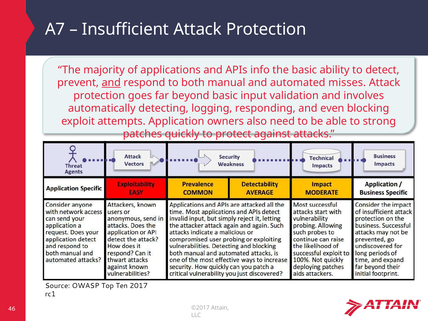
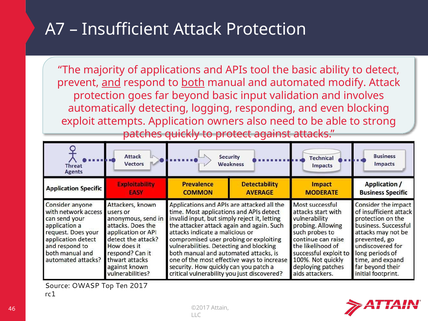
info: info -> tool (260, 70)
both underline: none -> present (193, 83)
misses: misses -> modify (347, 83)
